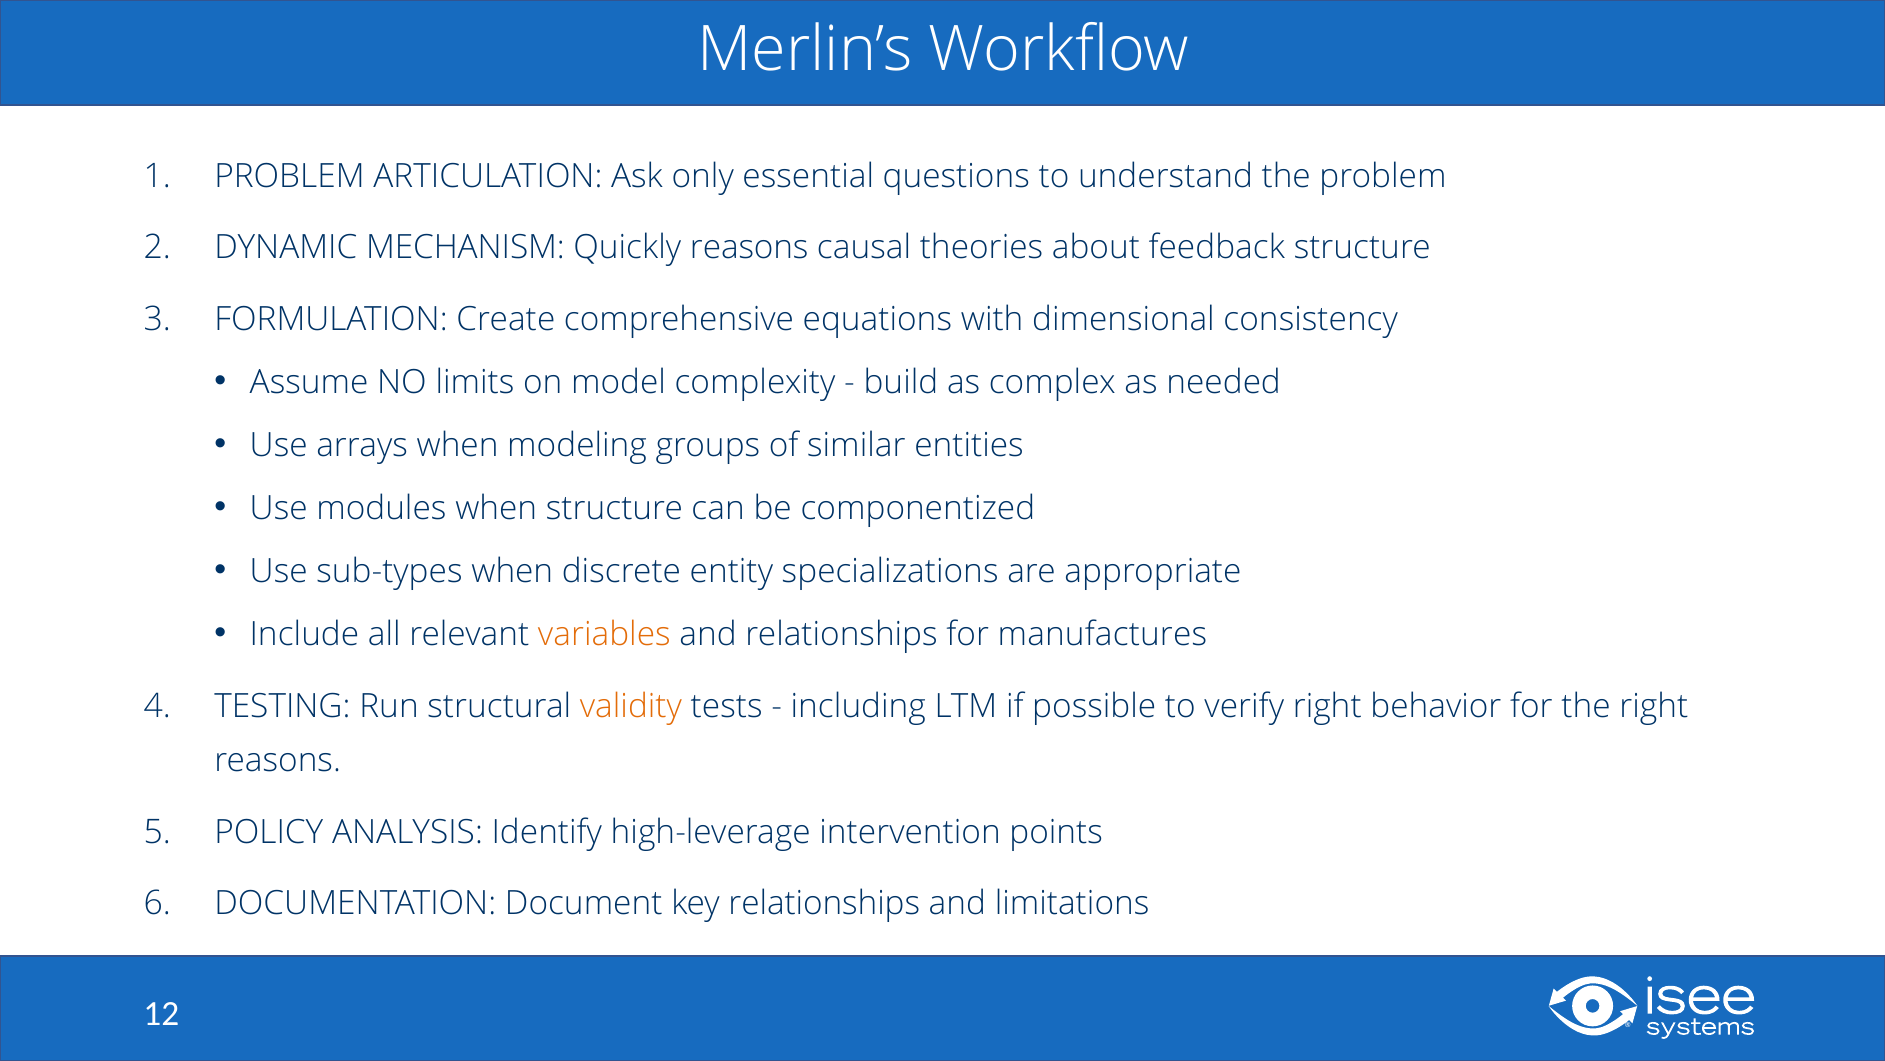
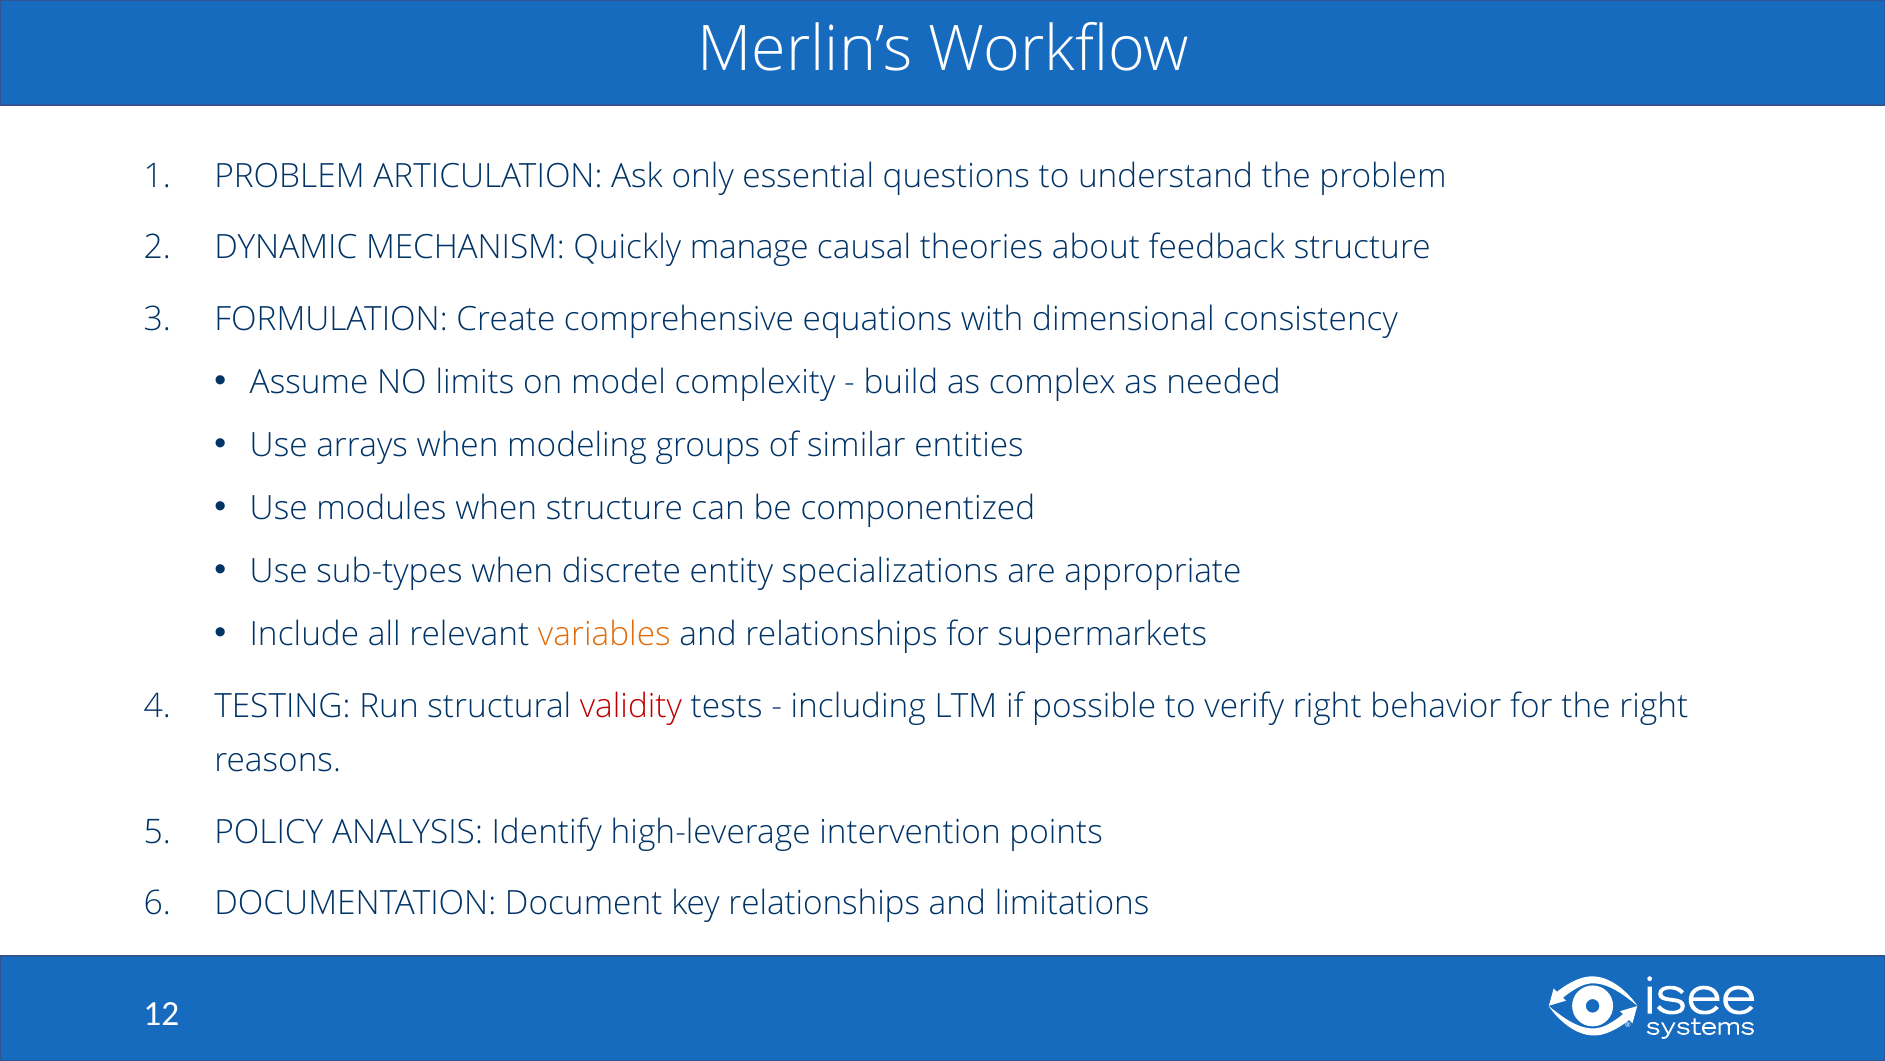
Quickly reasons: reasons -> manage (749, 248)
manufactures: manufactures -> supermarkets (1102, 634)
validity colour: orange -> red (631, 706)
